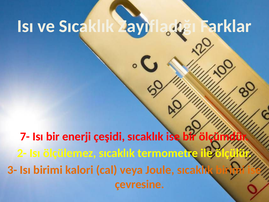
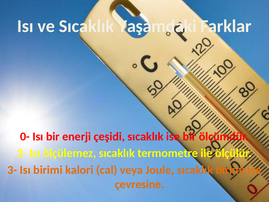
Zayıfladığı: Zayıfladığı -> Yaşamdaki (157, 26)
7-: 7- -> 0- (25, 136)
